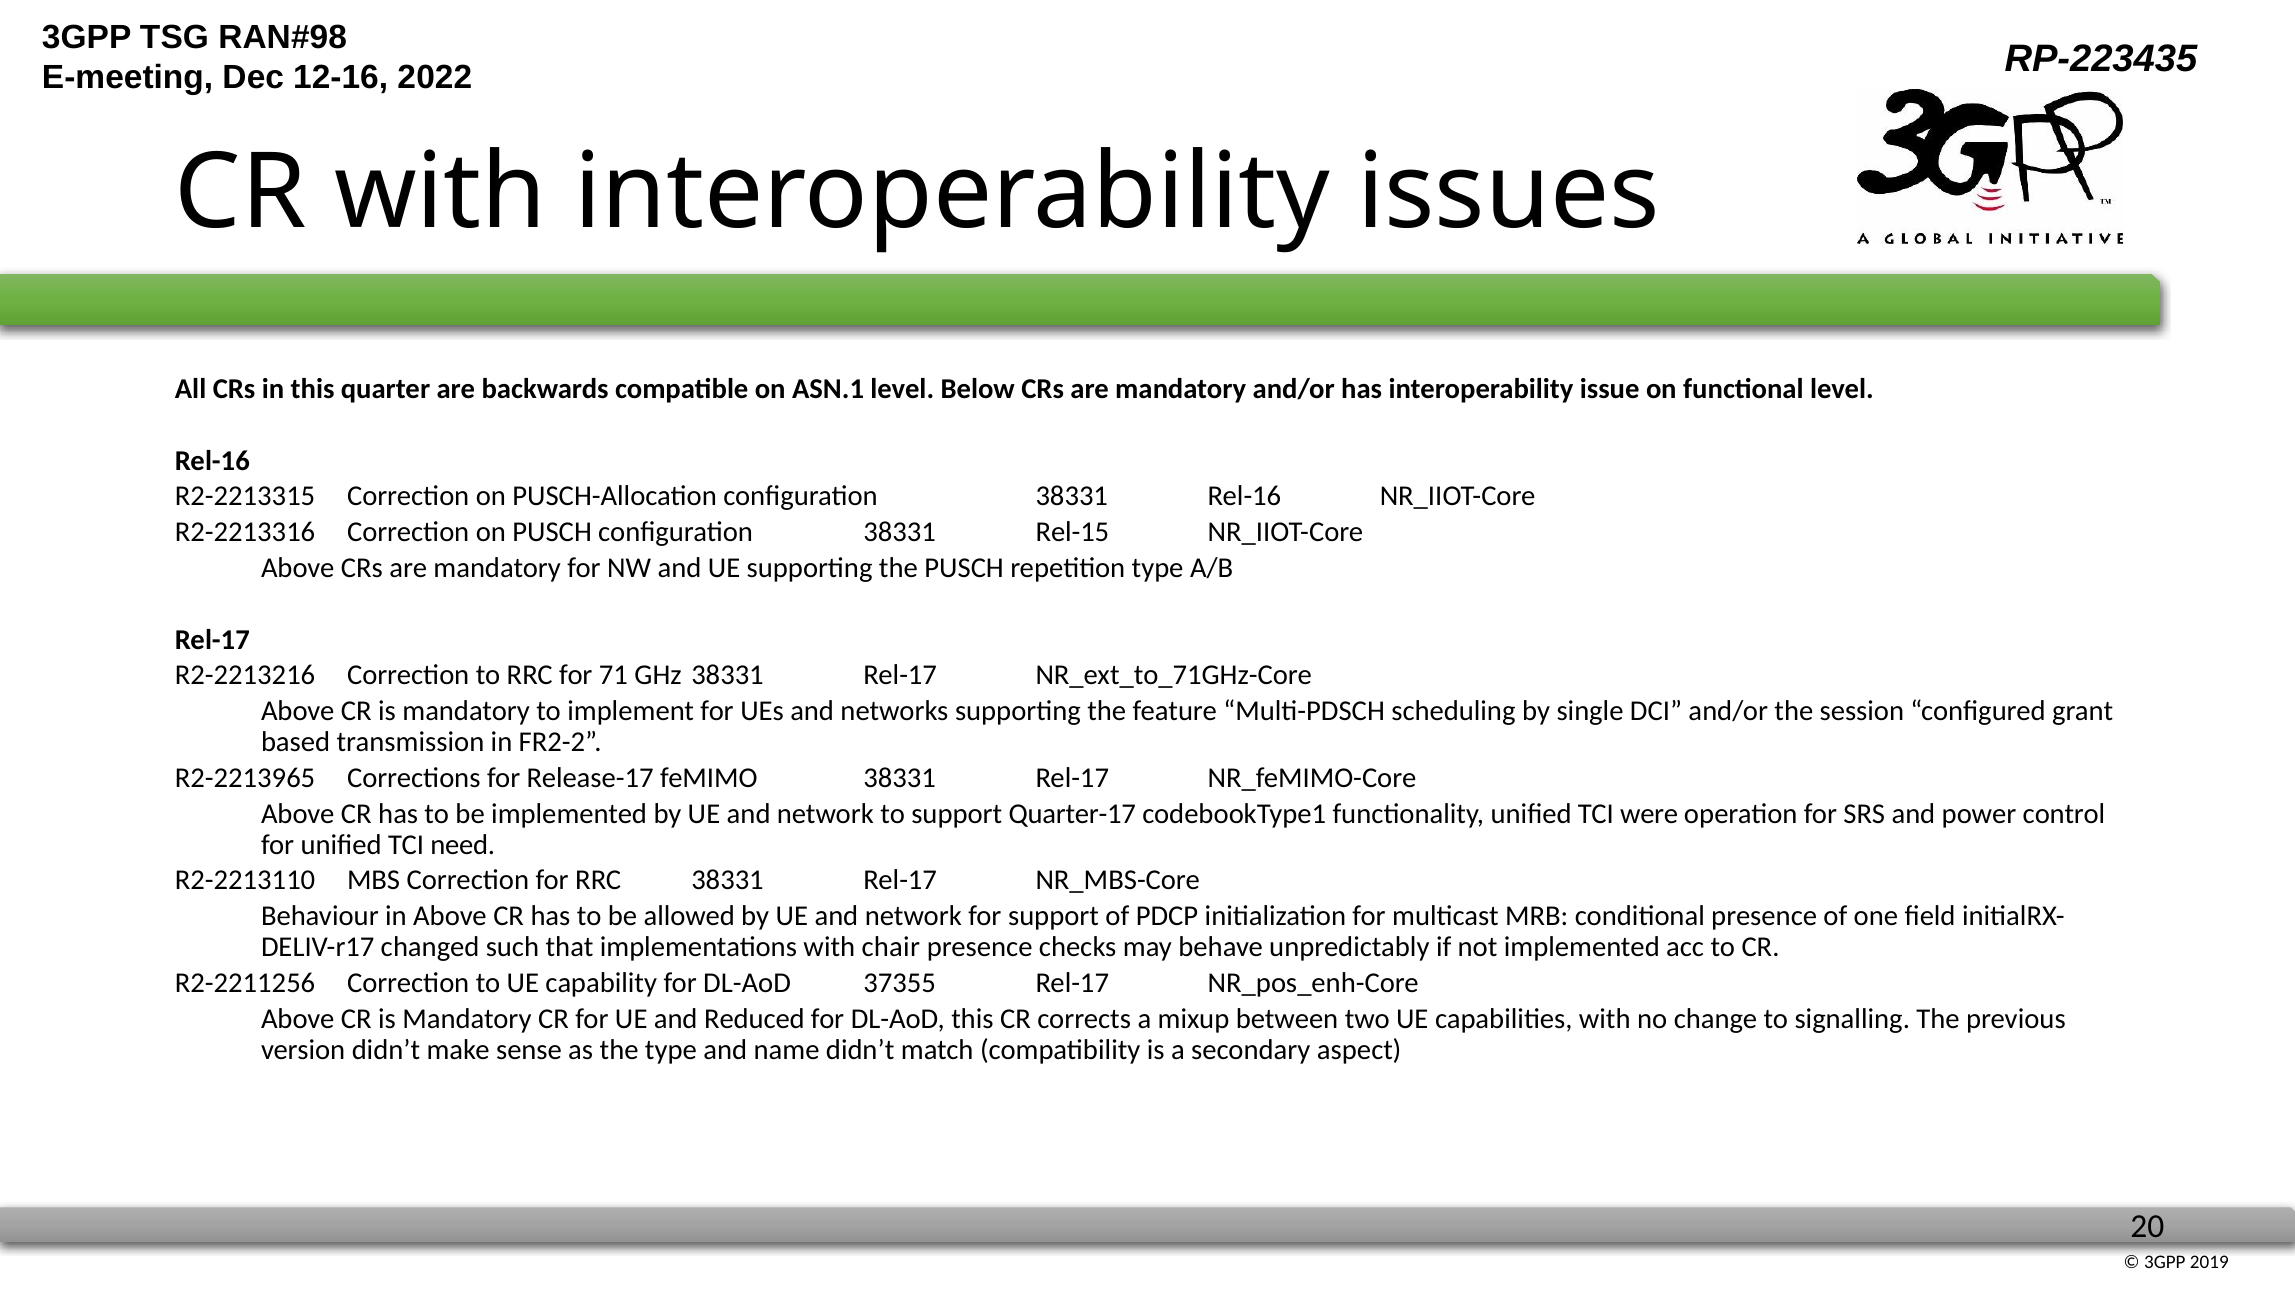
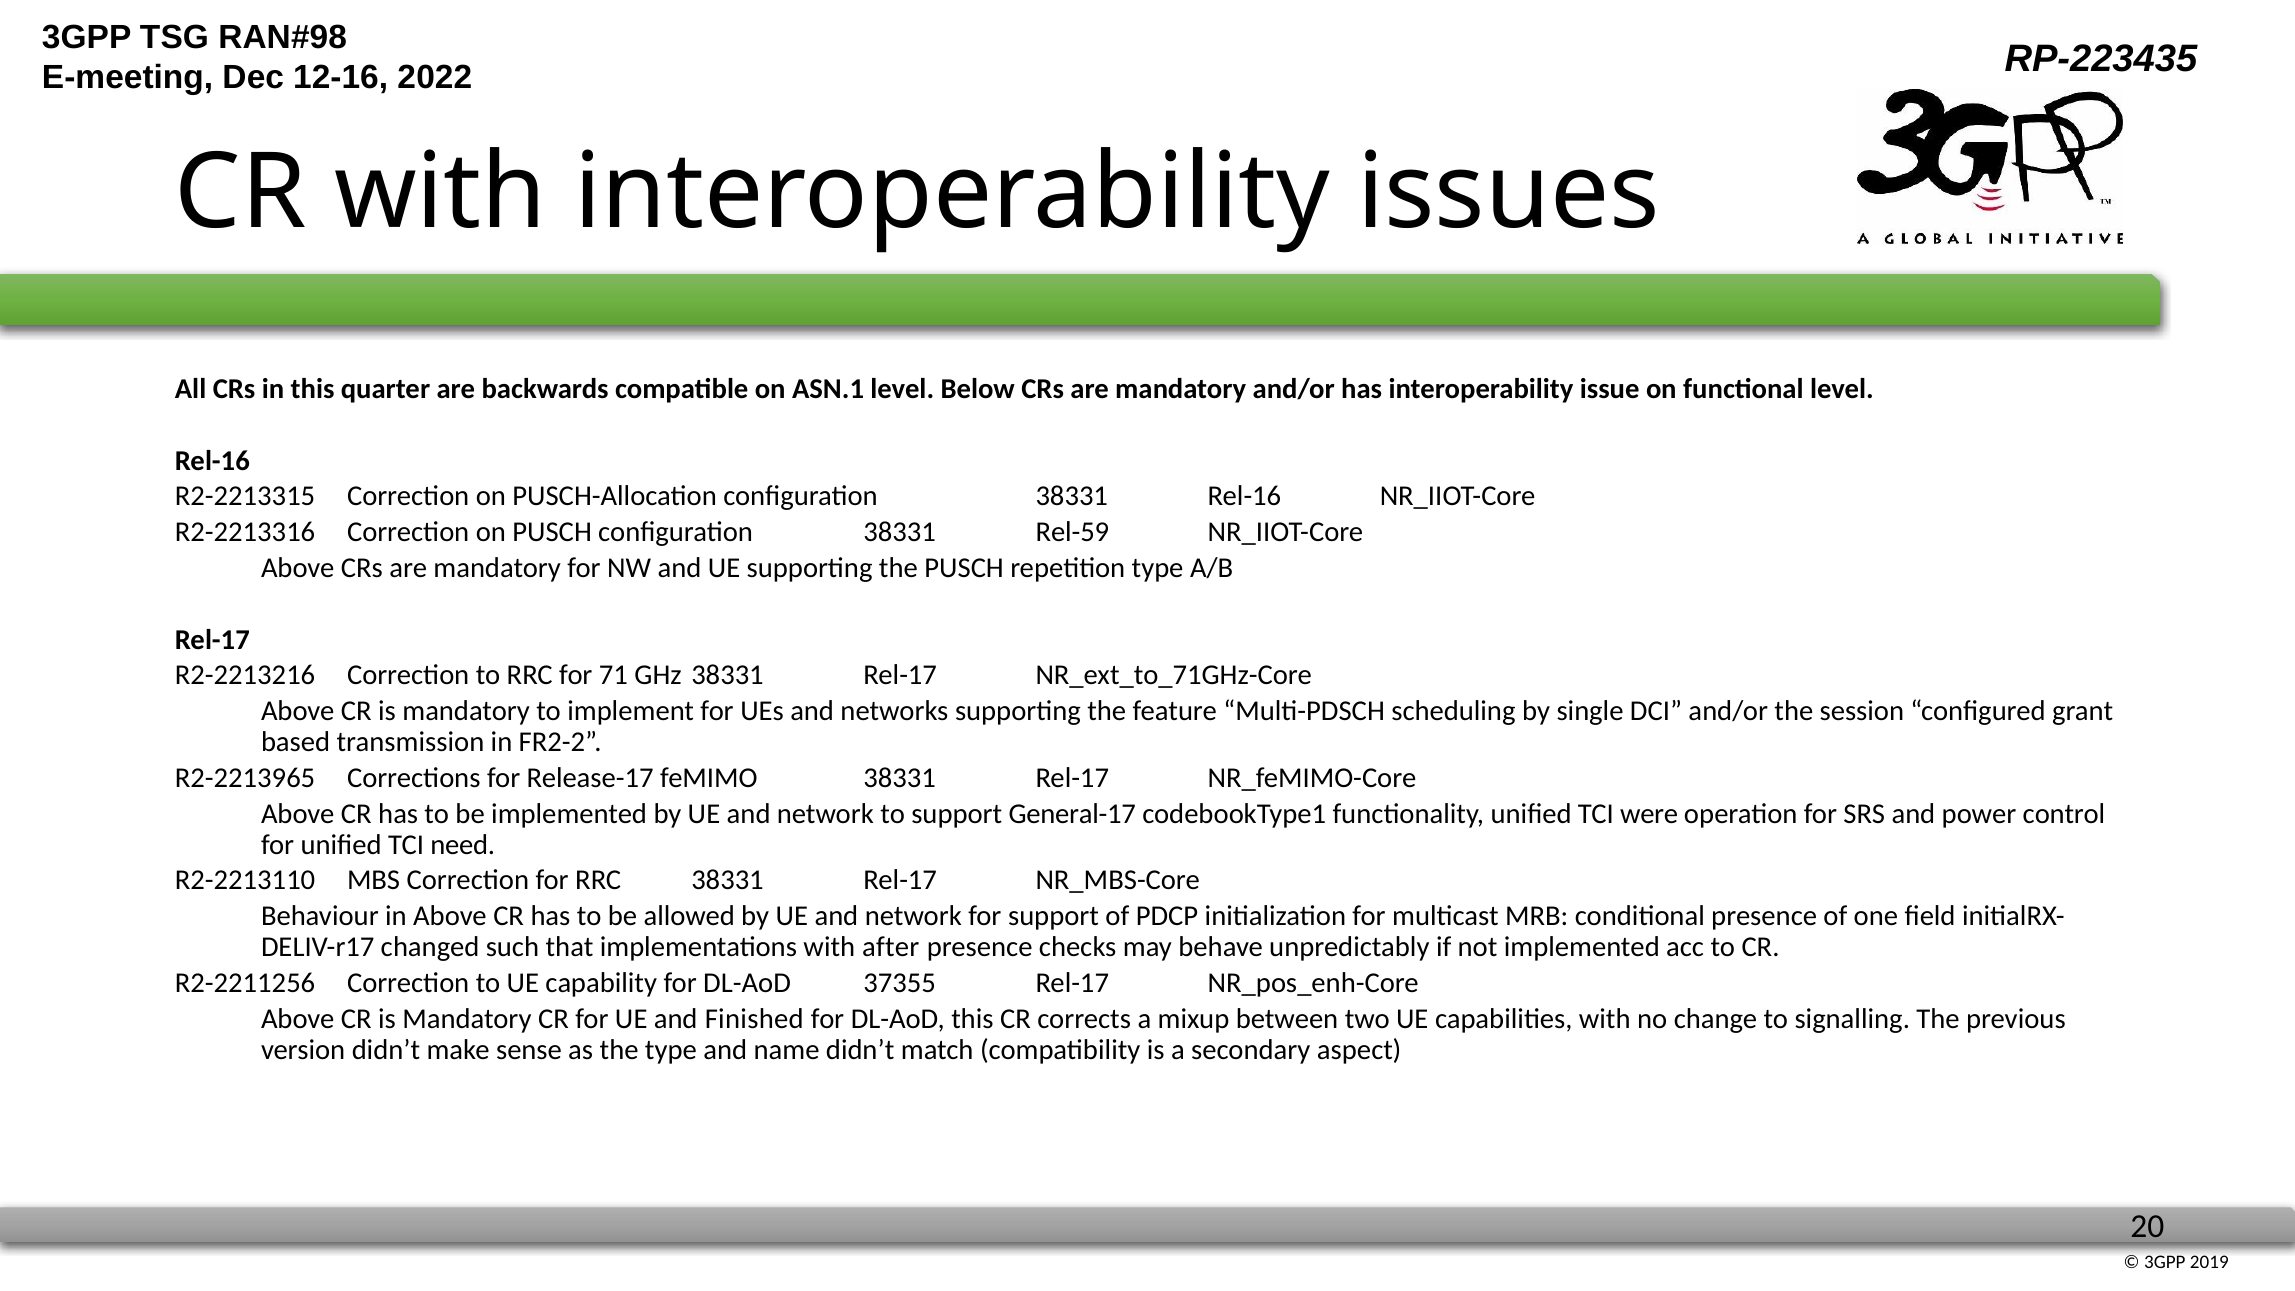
Rel-15: Rel-15 -> Rel-59 (1072, 532)
Quarter-17: Quarter-17 -> General-17 (1072, 814)
chair: chair -> after (891, 947)
Reduced: Reduced -> Finished (754, 1019)
